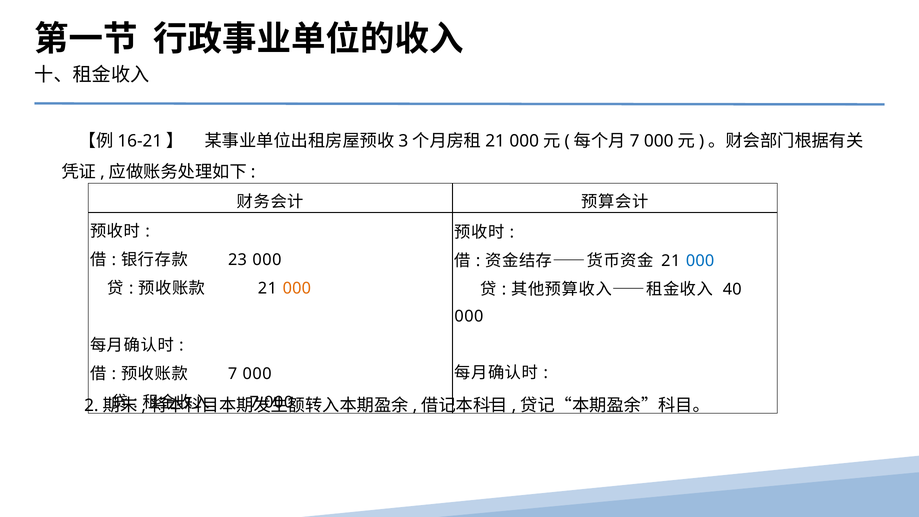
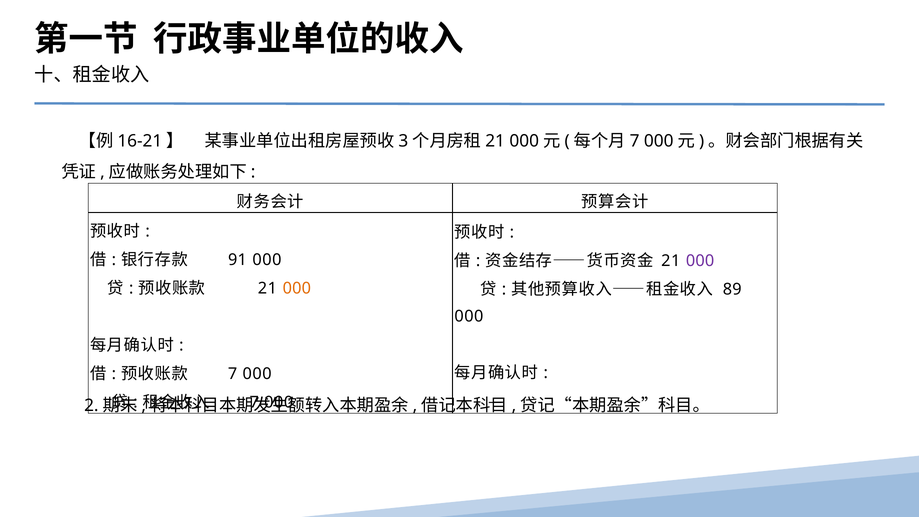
23: 23 -> 91 (237, 260)
000 colour: blue -> purple (700, 261)
40: 40 -> 89 (732, 289)
